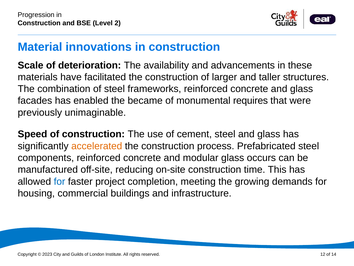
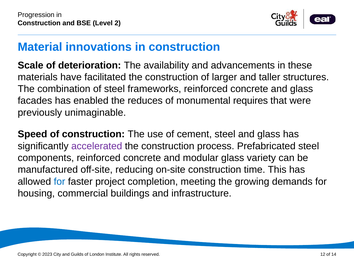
became: became -> reduces (145, 101)
accelerated colour: orange -> purple (97, 146)
occurs: occurs -> variety (261, 158)
